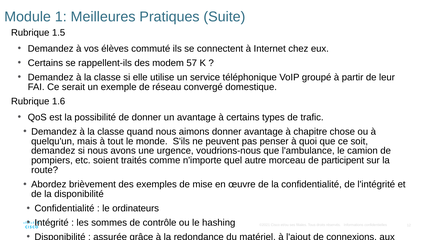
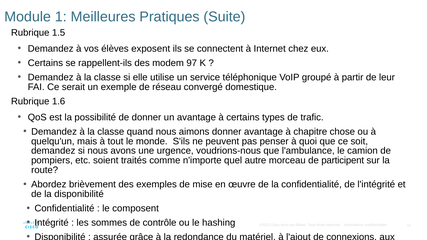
commuté: commuté -> exposent (151, 49)
57: 57 -> 97 (192, 63)
ordinateurs: ordinateurs -> composent (136, 209)
